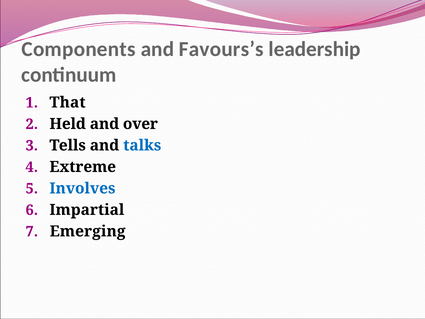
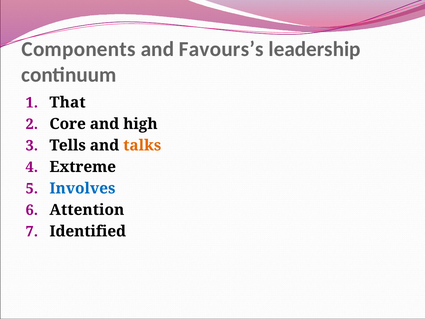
Held: Held -> Core (68, 124)
over: over -> high (140, 124)
talks colour: blue -> orange (142, 145)
Impartial: Impartial -> Attention (87, 210)
Emerging: Emerging -> Identified (88, 231)
